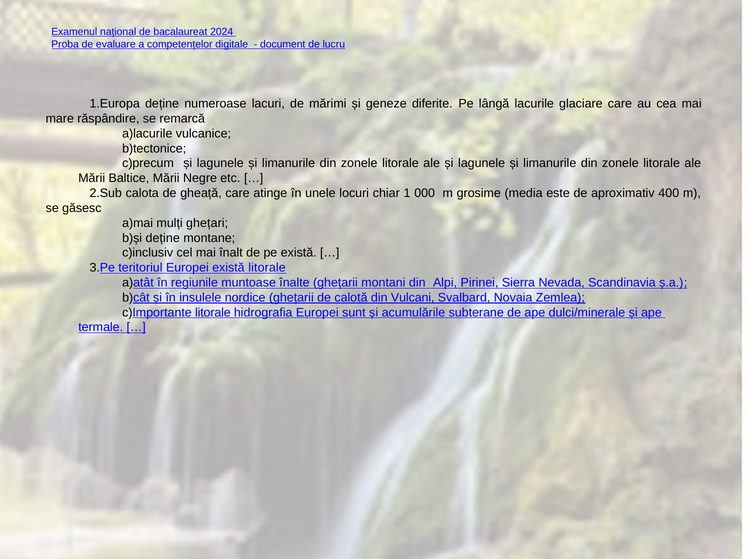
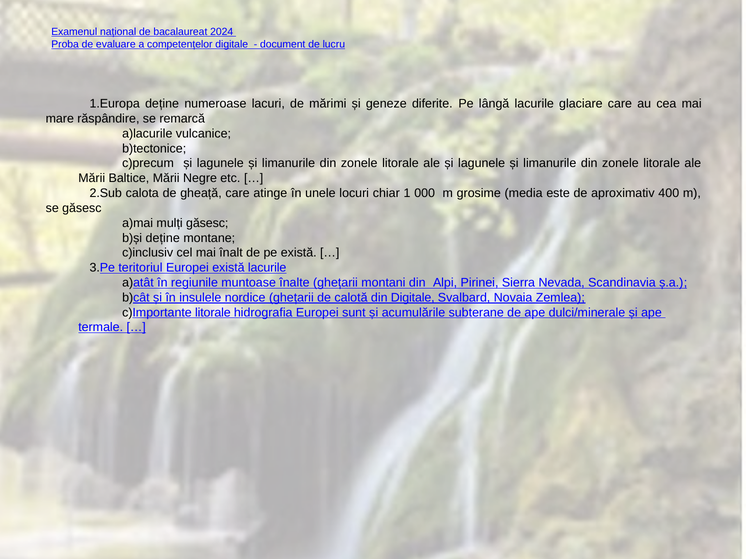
mulți ghețari: ghețari -> găsesc (207, 223)
există litorale: litorale -> lacurile (267, 268)
din Vulcani: Vulcani -> Digitale (413, 298)
